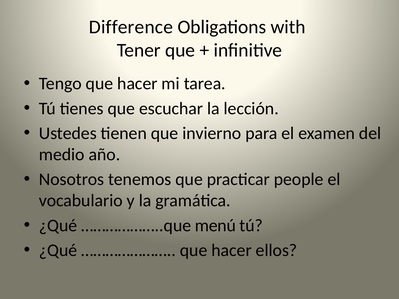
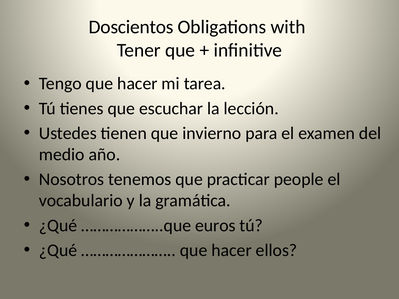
Difference: Difference -> Doscientos (131, 27)
menú: menú -> euros (215, 226)
